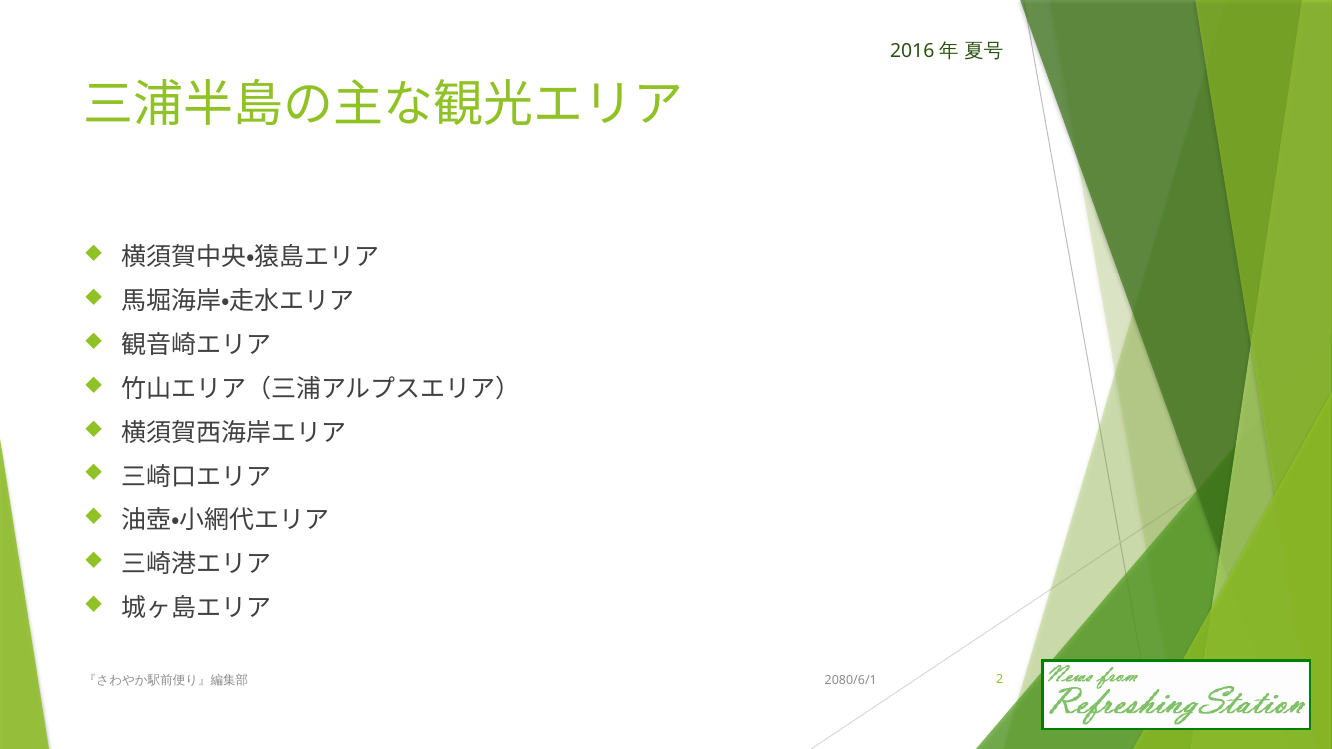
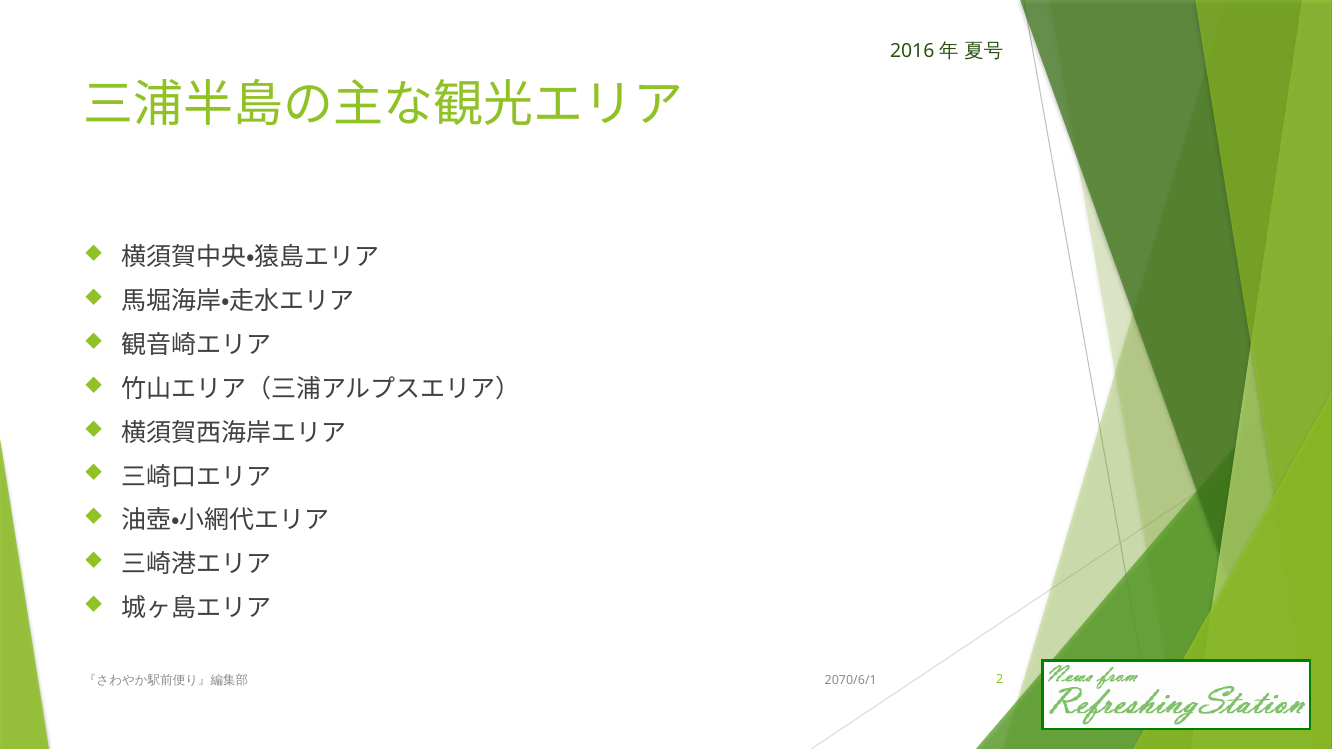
2080/6/1: 2080/6/1 -> 2070/6/1 (851, 681)
